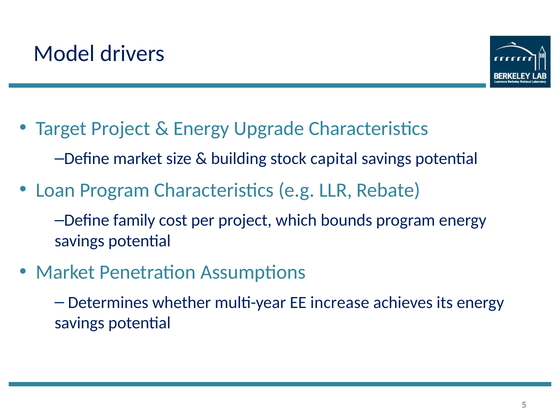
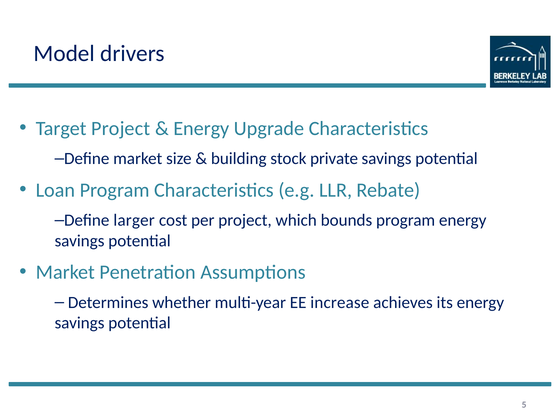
capital: capital -> private (334, 159)
family: family -> larger (134, 220)
